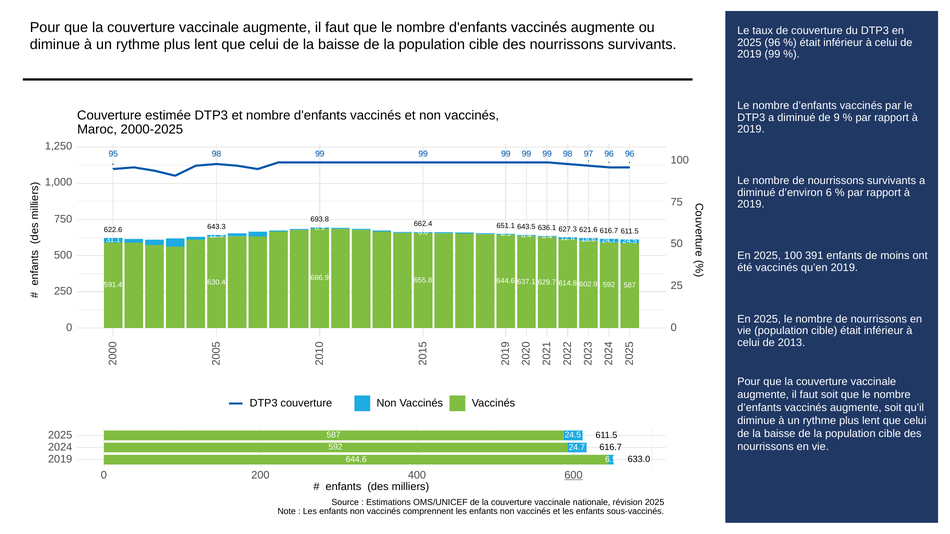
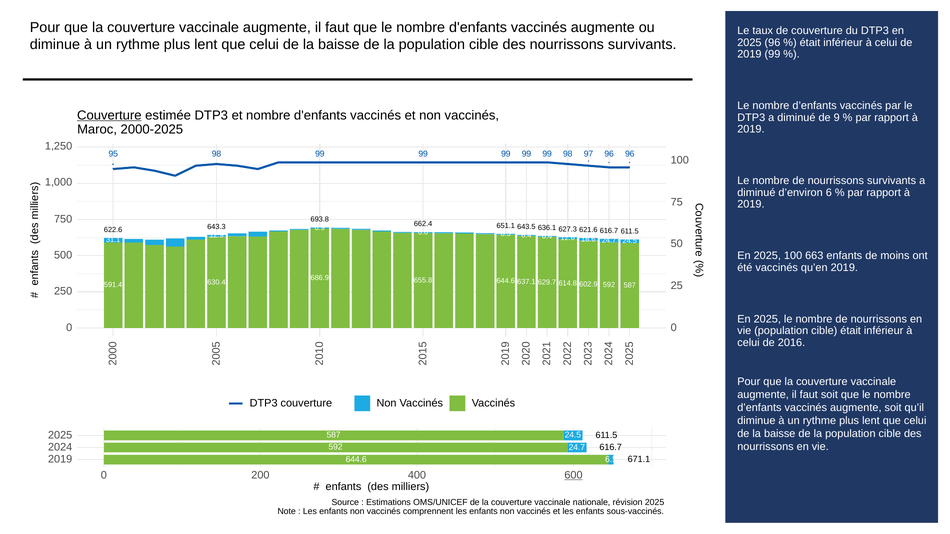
Couverture underline: none -> present (109, 115)
391: 391 -> 663 (814, 256)
2013: 2013 -> 2016 (792, 343)
633.0: 633.0 -> 671.1 (639, 460)
